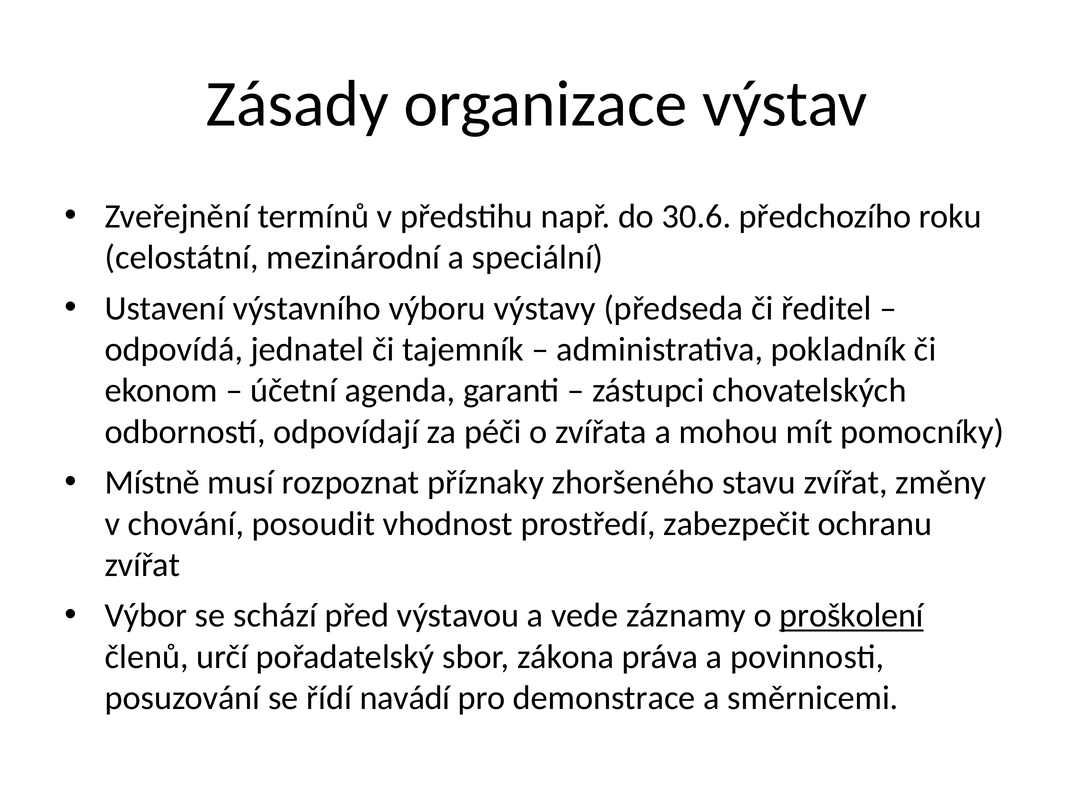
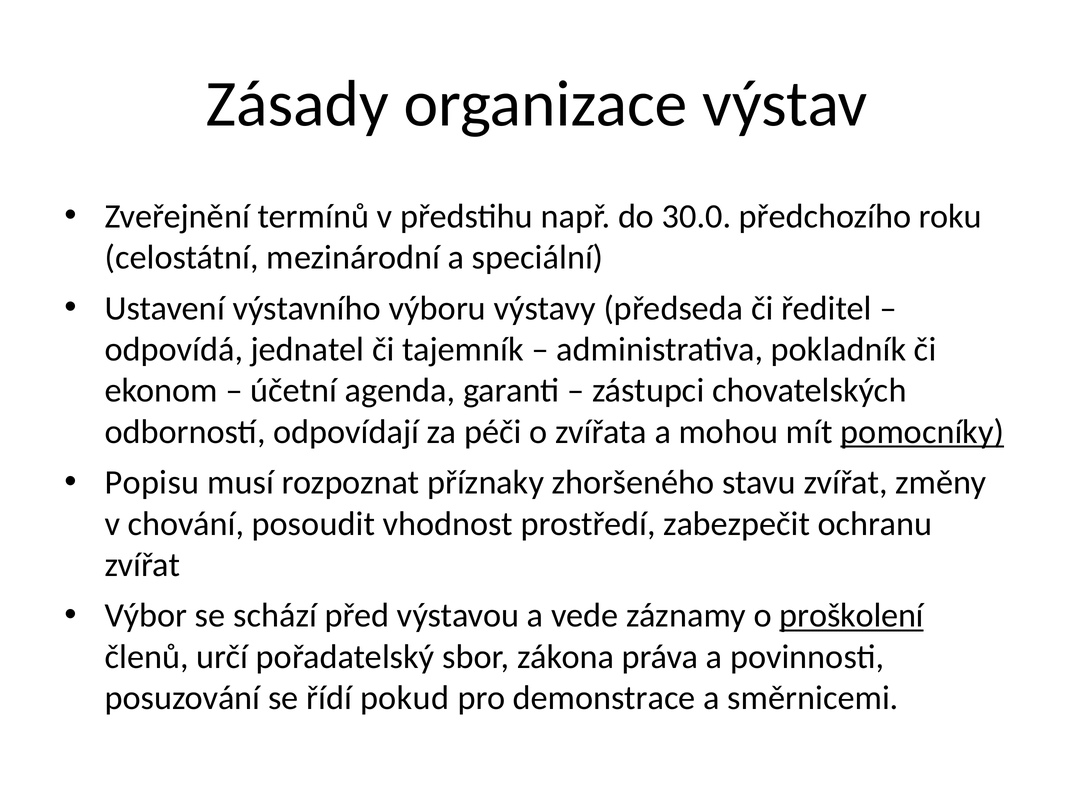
30.6: 30.6 -> 30.0 (697, 216)
pomocníky underline: none -> present (922, 432)
Místně: Místně -> Popisu (152, 482)
navádí: navádí -> pokud (405, 698)
